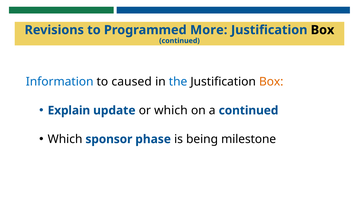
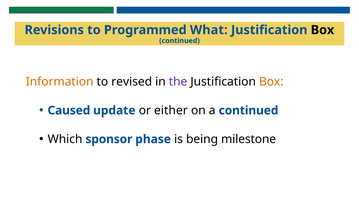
More: More -> What (209, 30)
Information colour: blue -> orange (60, 82)
caused: caused -> revised (132, 82)
the colour: blue -> purple (178, 82)
Explain: Explain -> Caused (69, 110)
or which: which -> either (171, 110)
